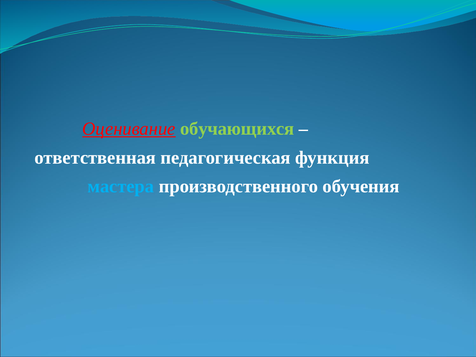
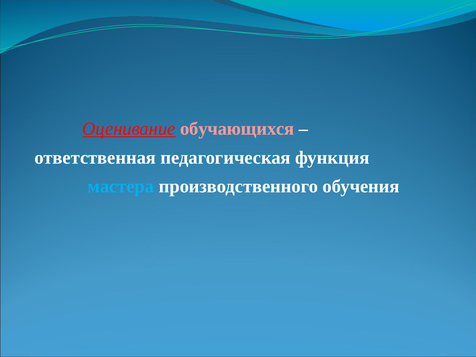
обучающихся colour: light green -> pink (237, 129)
